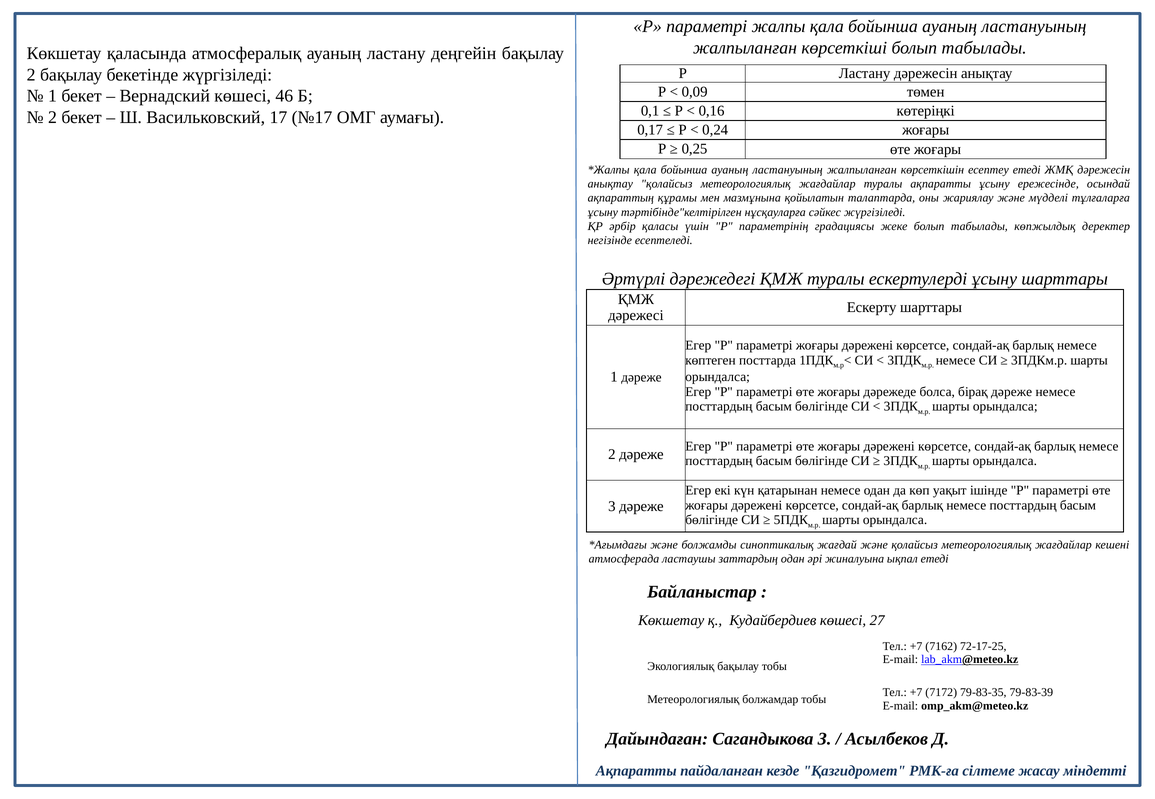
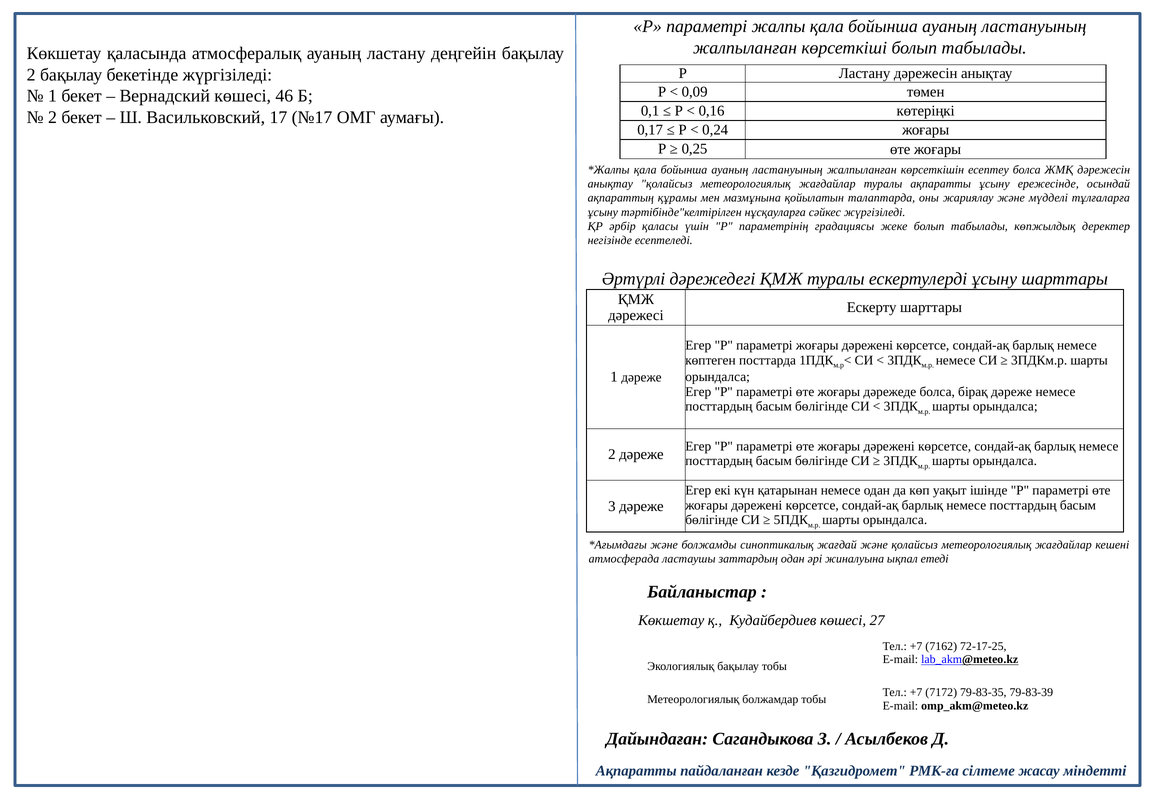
есептеу етеді: етеді -> болса (1027, 170)
